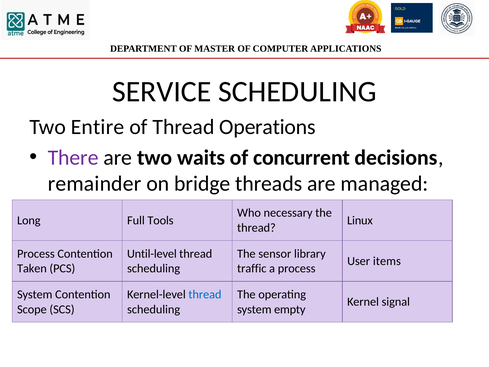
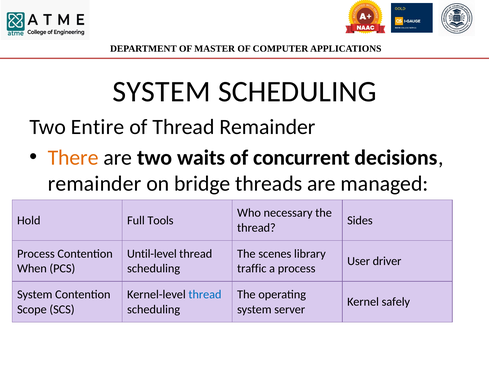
SERVICE: SERVICE -> SYSTEM (162, 92)
Thread Operations: Operations -> Remainder (267, 127)
There colour: purple -> orange (73, 157)
Long: Long -> Hold (29, 220)
Linux: Linux -> Sides (360, 220)
sensor: sensor -> scenes (275, 253)
items: items -> driver (387, 261)
Taken: Taken -> When (32, 268)
signal: signal -> safely (396, 302)
empty: empty -> server (290, 309)
